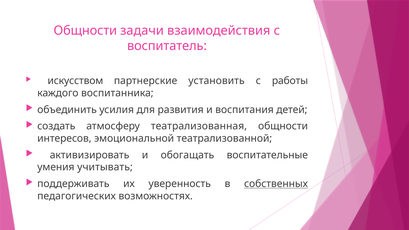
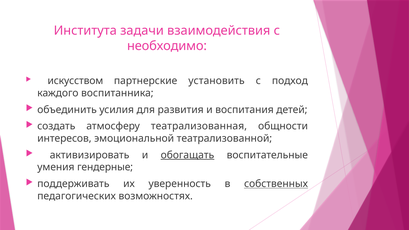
Общности: Общности -> Института (85, 31)
воспитатель: воспитатель -> необходимо (167, 46)
работы: работы -> подход (290, 81)
обогащать underline: none -> present (187, 155)
учитывать: учитывать -> гендерные (105, 167)
